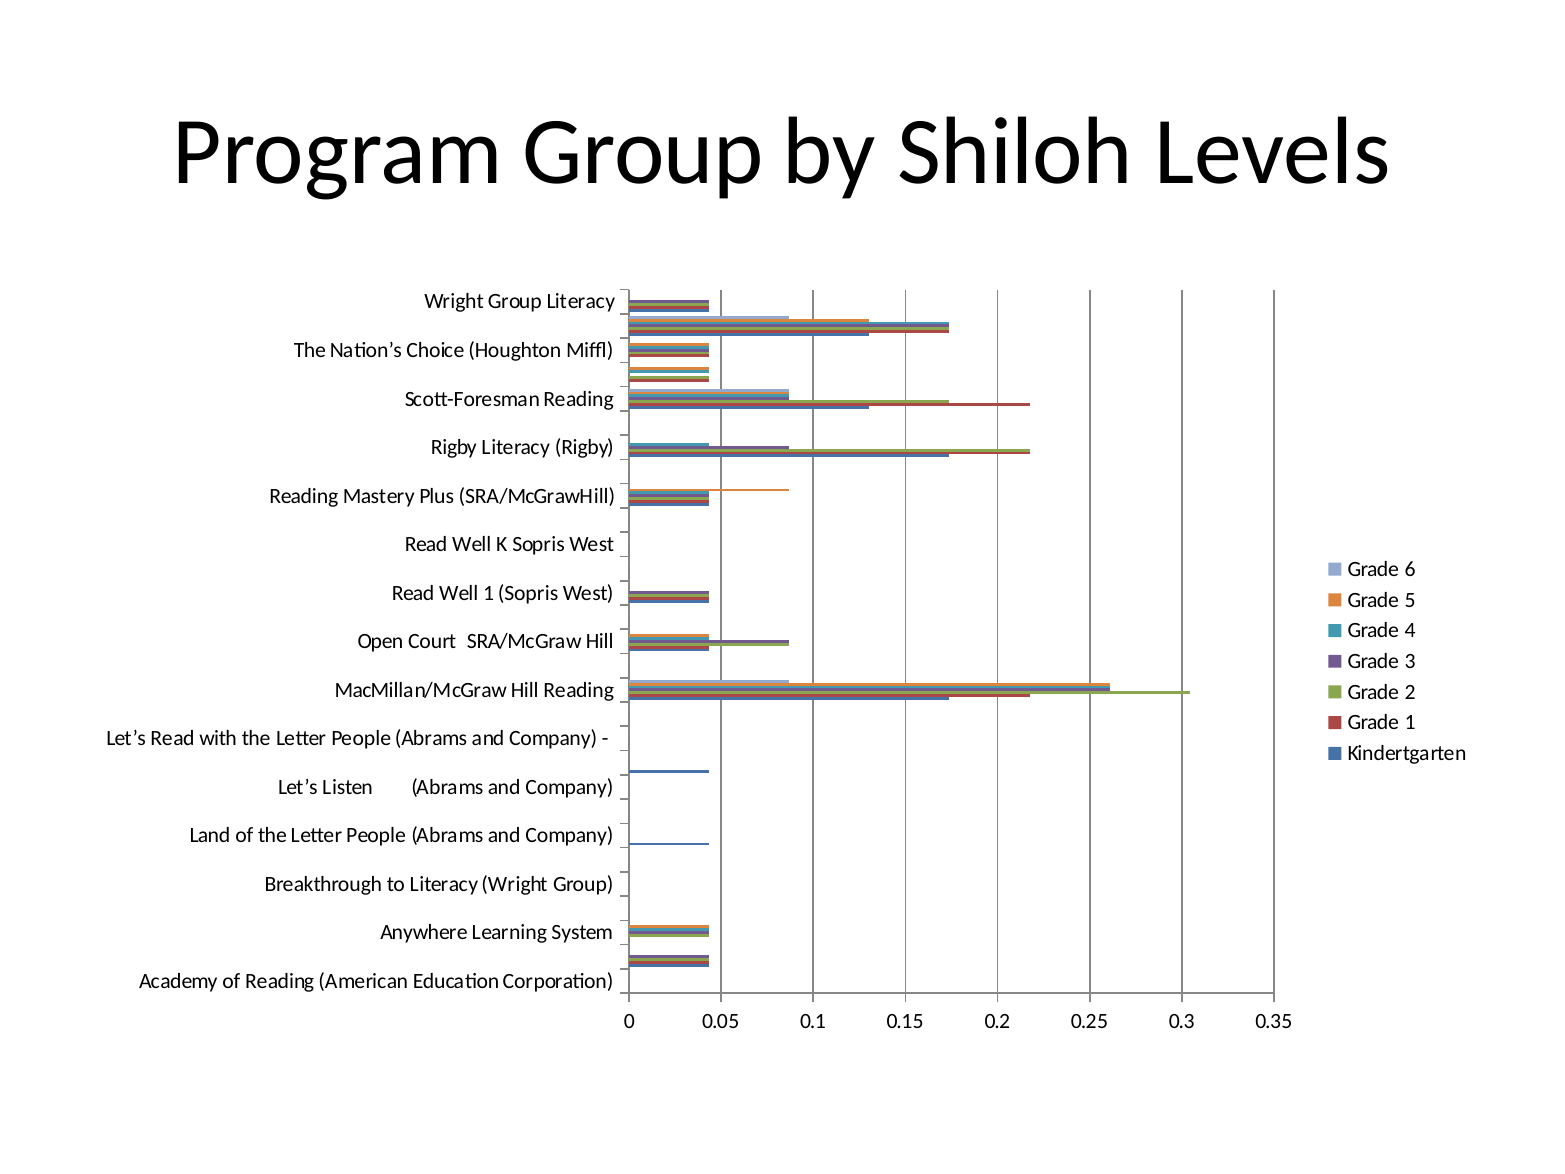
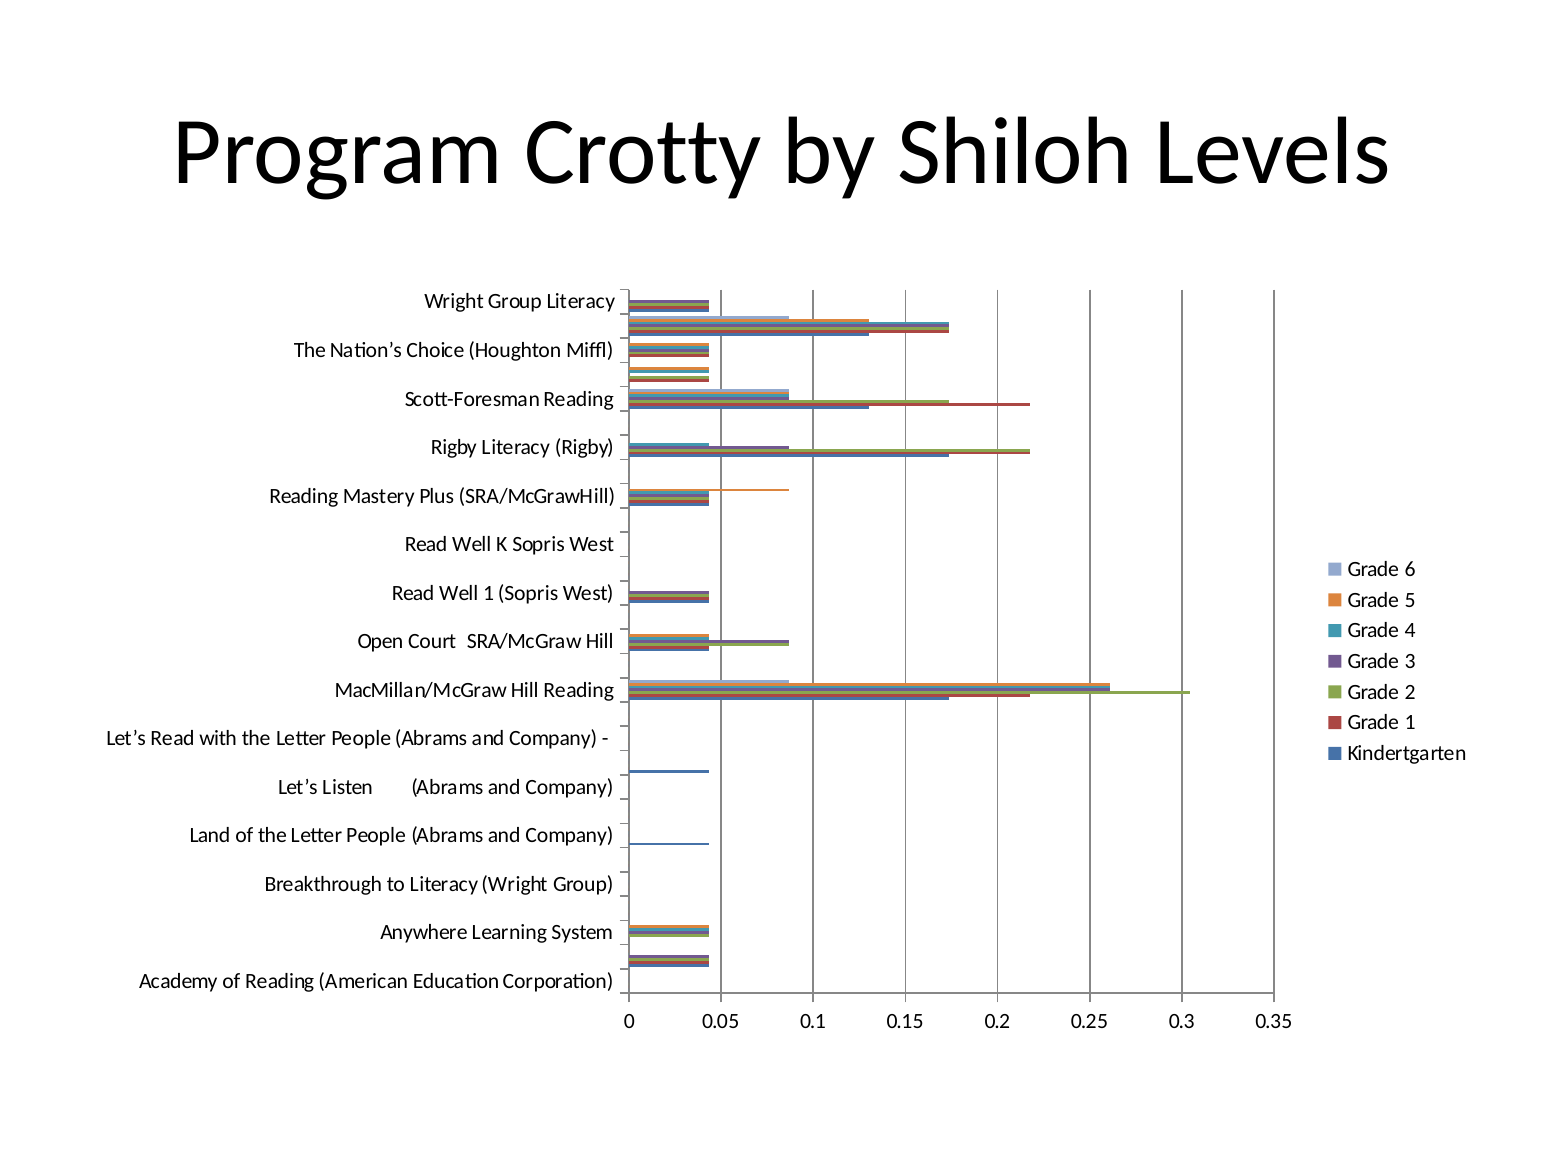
Program Group: Group -> Crotty (643, 151)
